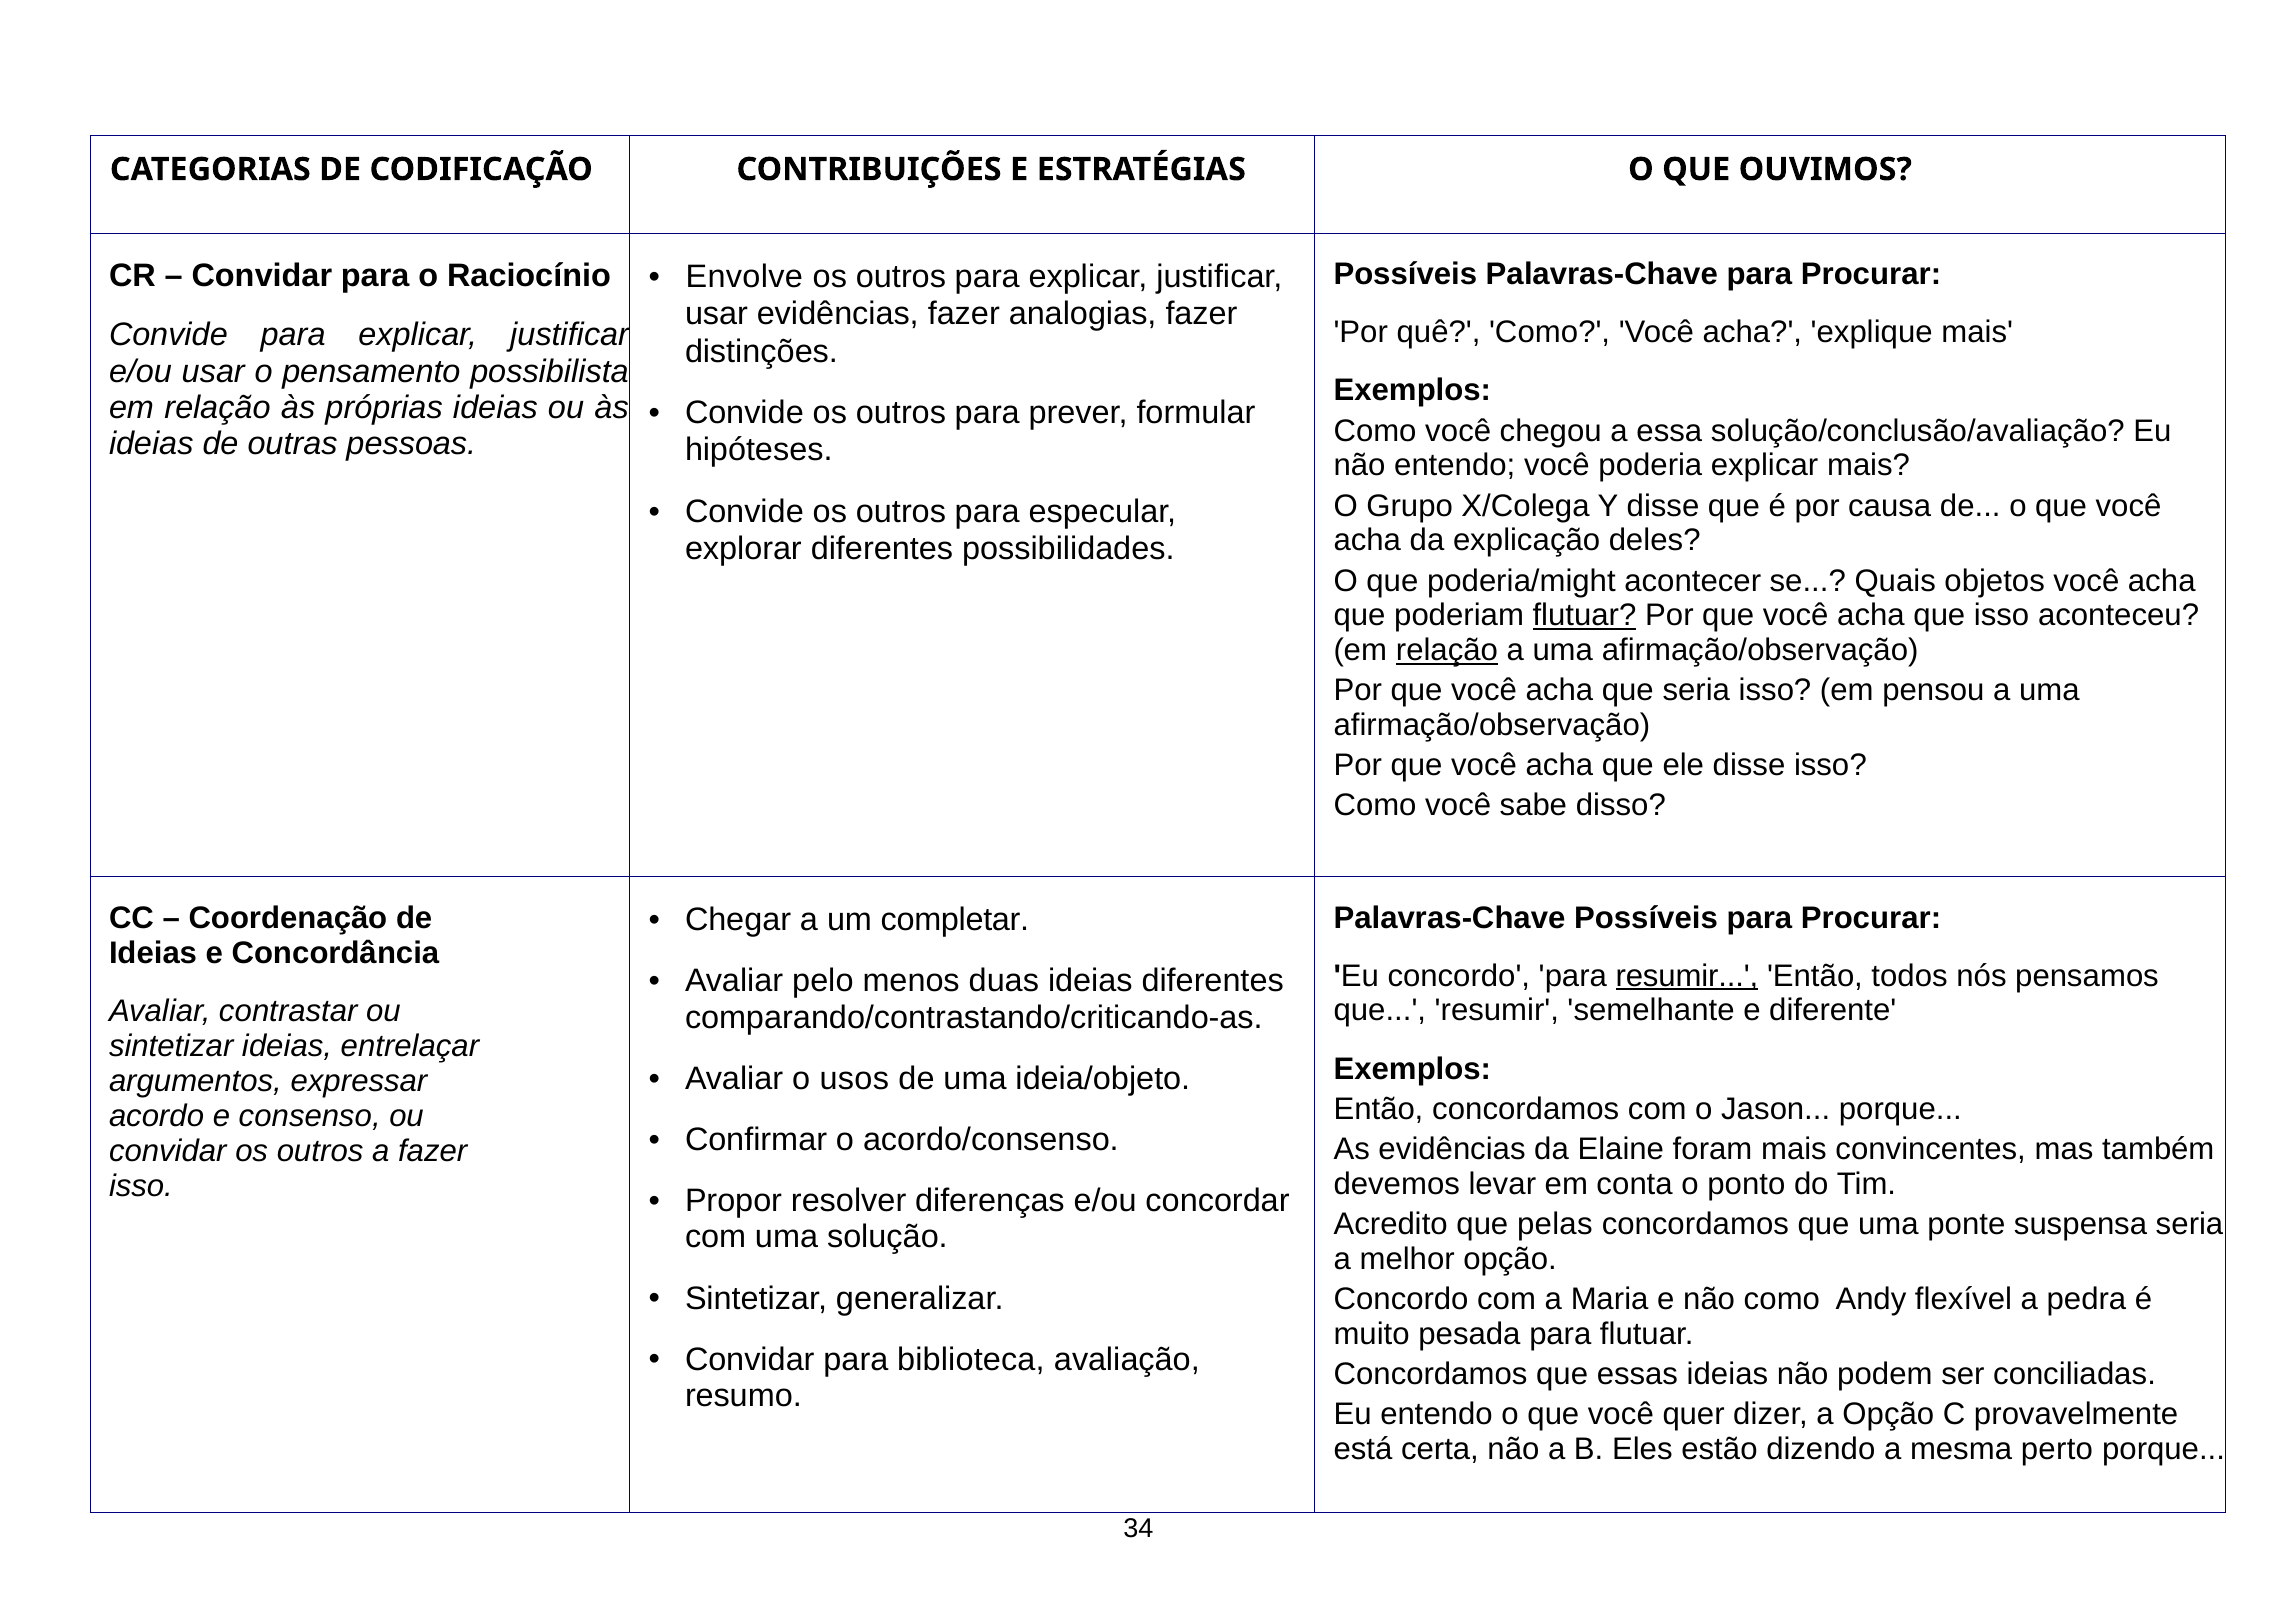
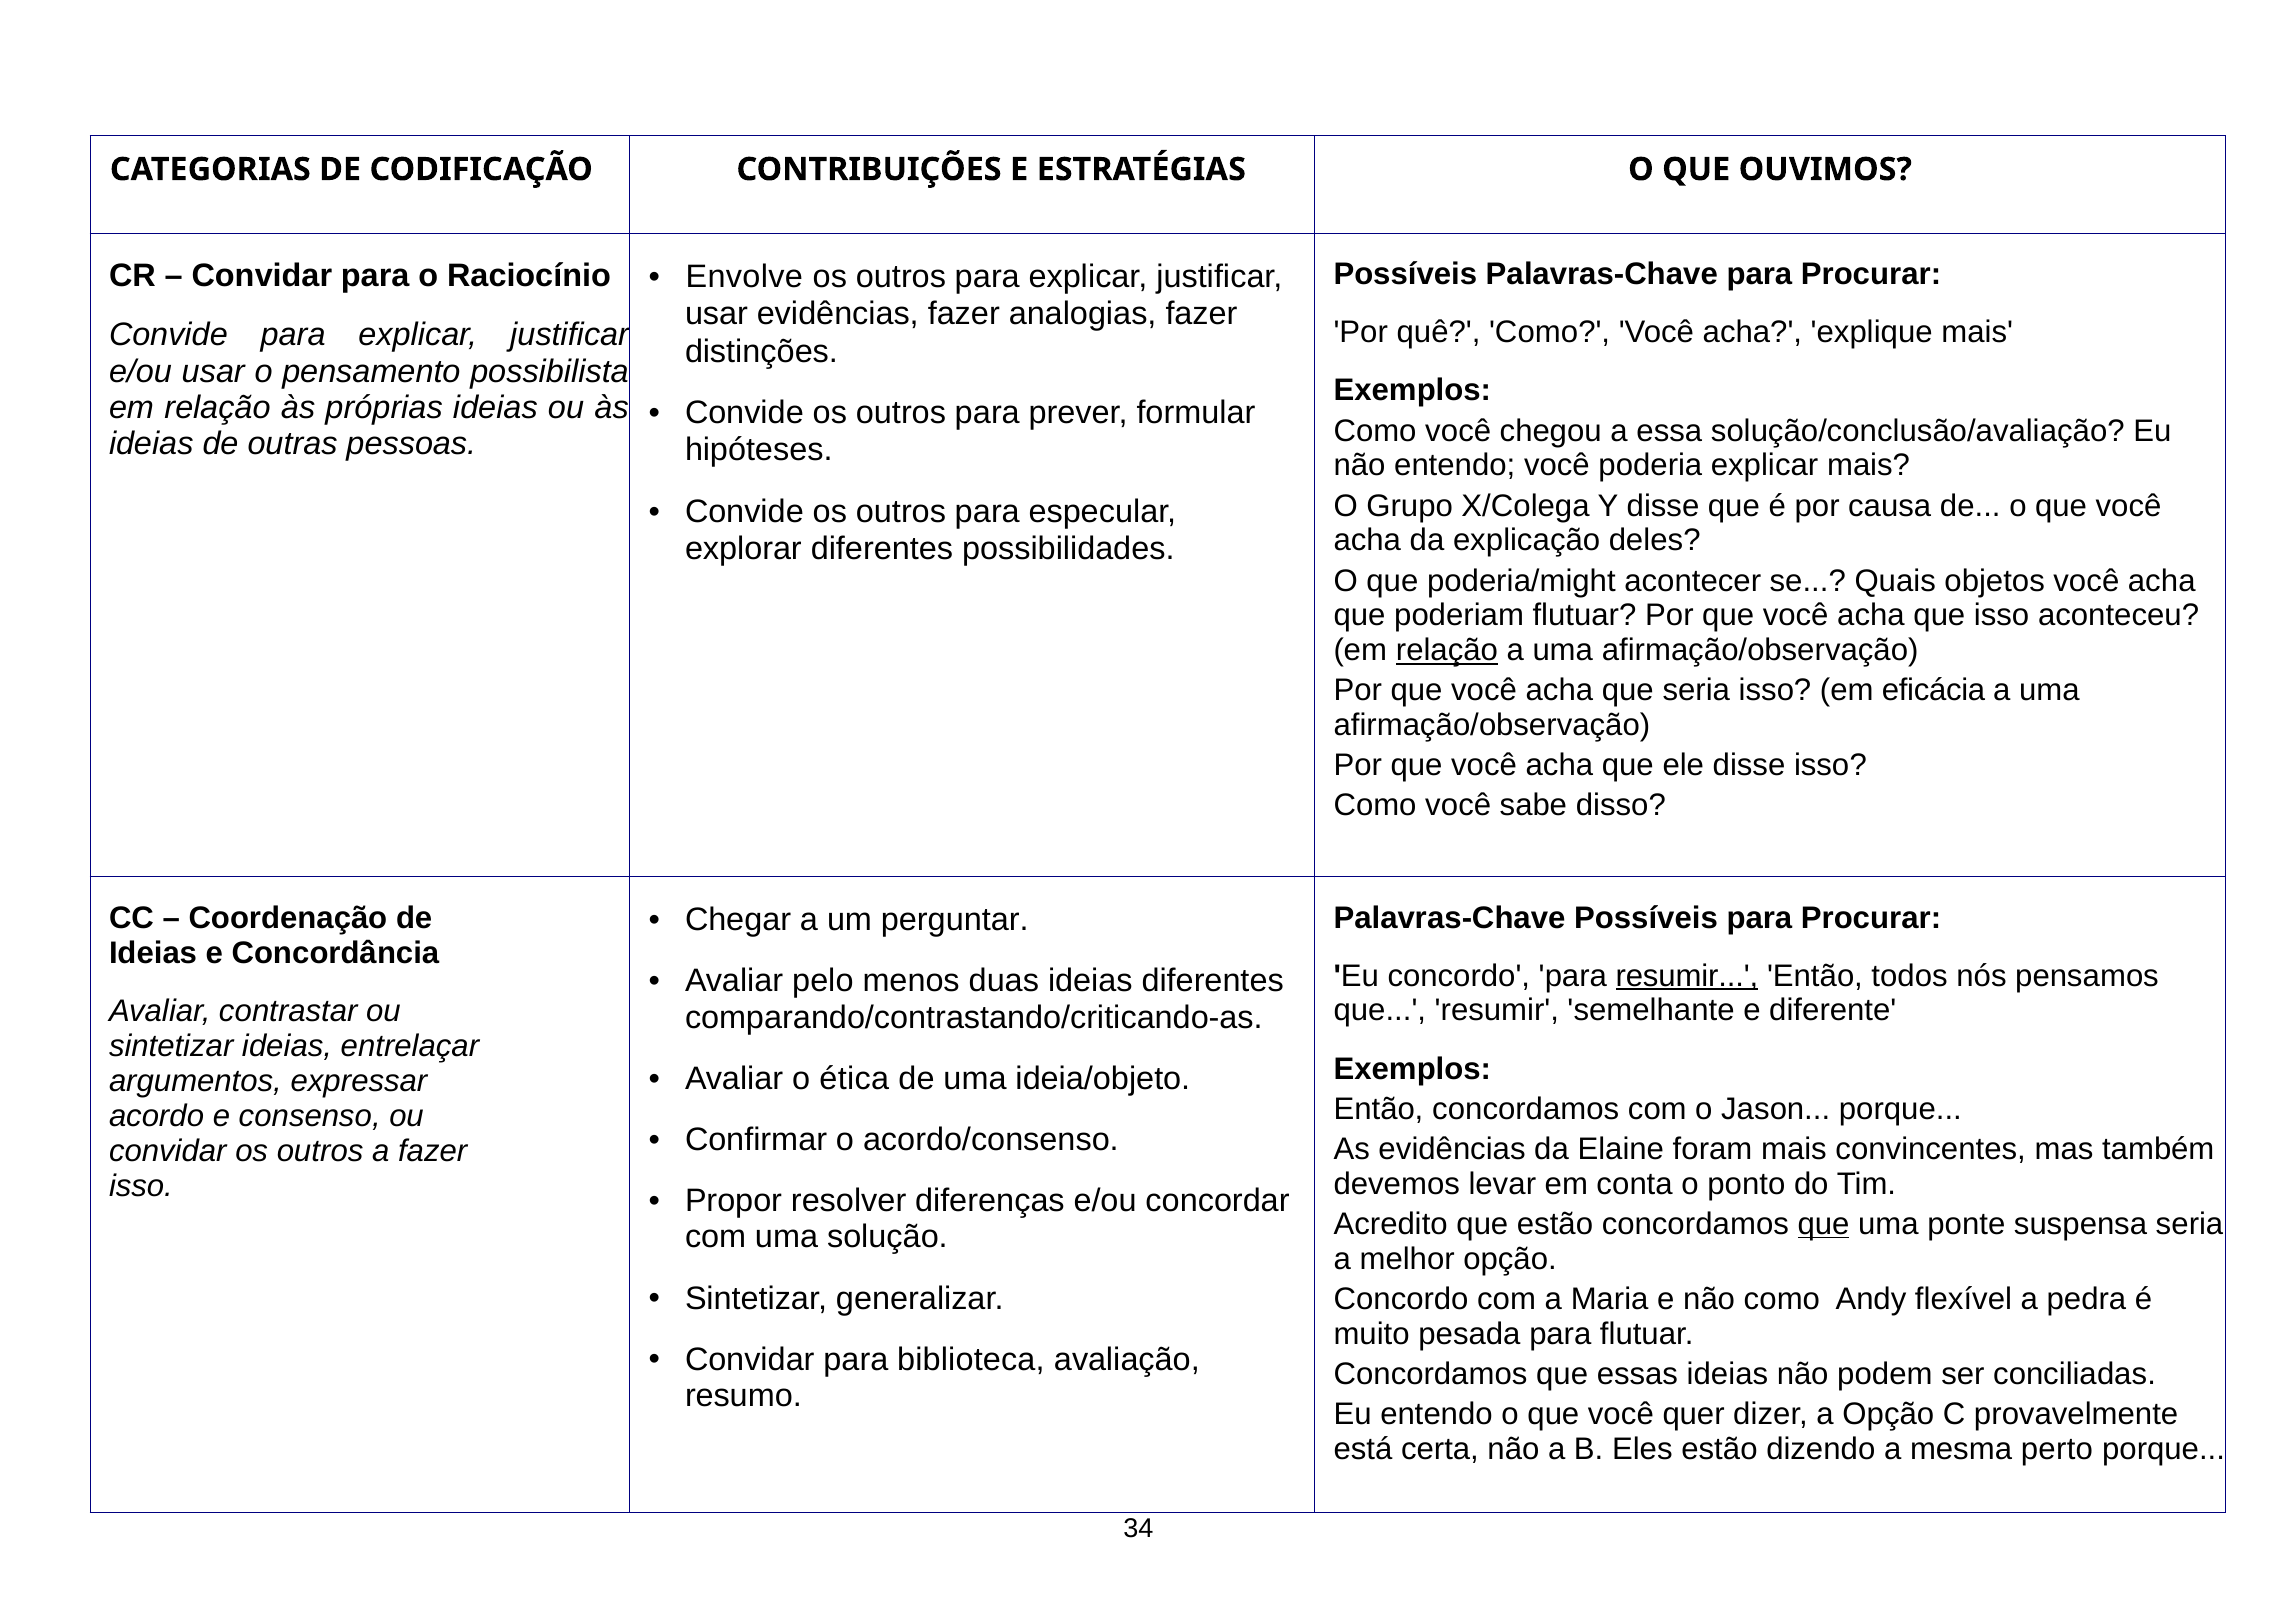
flutuar underline: present -> none (1584, 615)
pensou: pensou -> eficácia (1934, 690)
completar: completar -> perguntar (955, 920)
usos: usos -> ética (854, 1078)
que pelas: pelas -> estão (1555, 1224)
que underline: none -> present (1823, 1224)
